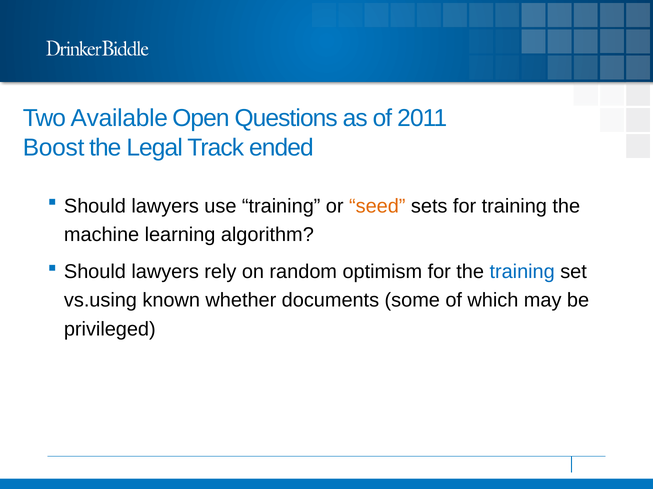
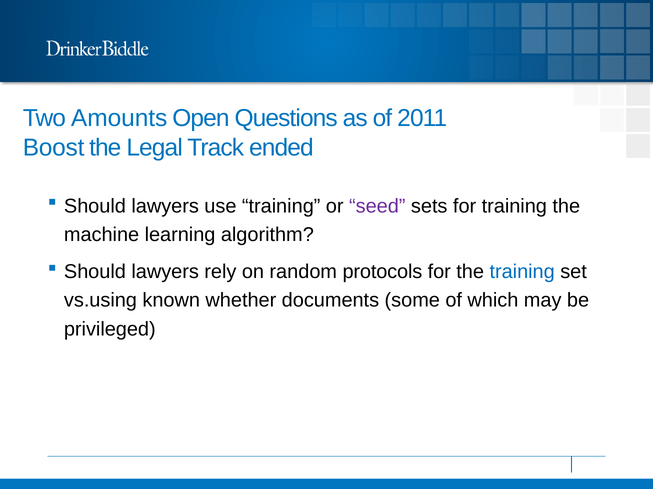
Available: Available -> Amounts (119, 119)
seed colour: orange -> purple (377, 206)
optimism: optimism -> protocols (382, 272)
